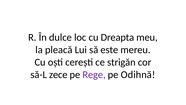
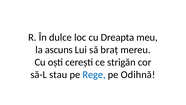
pleacă: pleacă -> ascuns (59, 50)
este: este -> braț (109, 50)
zece: zece -> stau (58, 74)
Rege colour: purple -> blue (94, 74)
